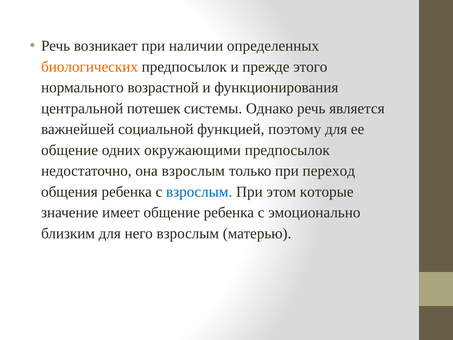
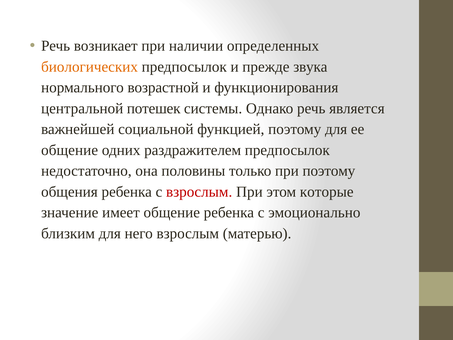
этого: этого -> звука (310, 67)
окружающими: окружающими -> раздражителем (193, 150)
она взрослым: взрослым -> половины (193, 171)
при переход: переход -> поэтому (329, 171)
взрослым colour: blue -> red (199, 192)
